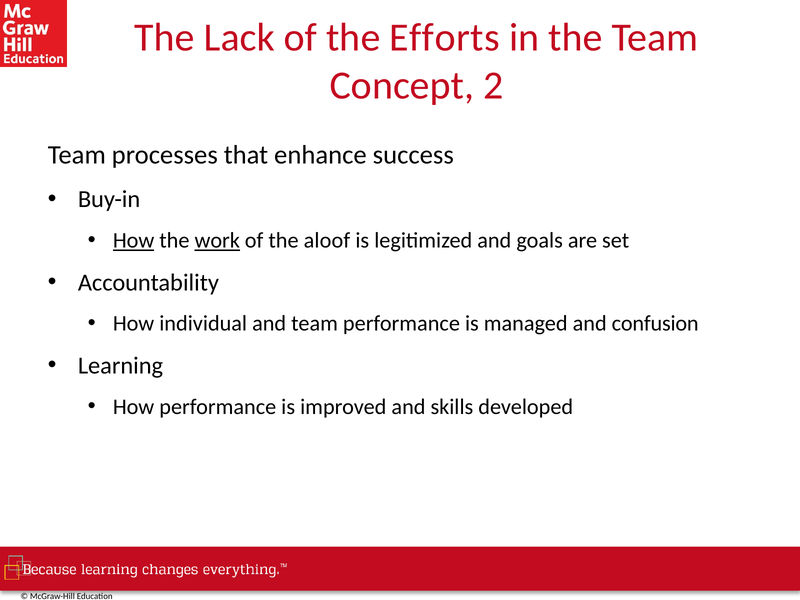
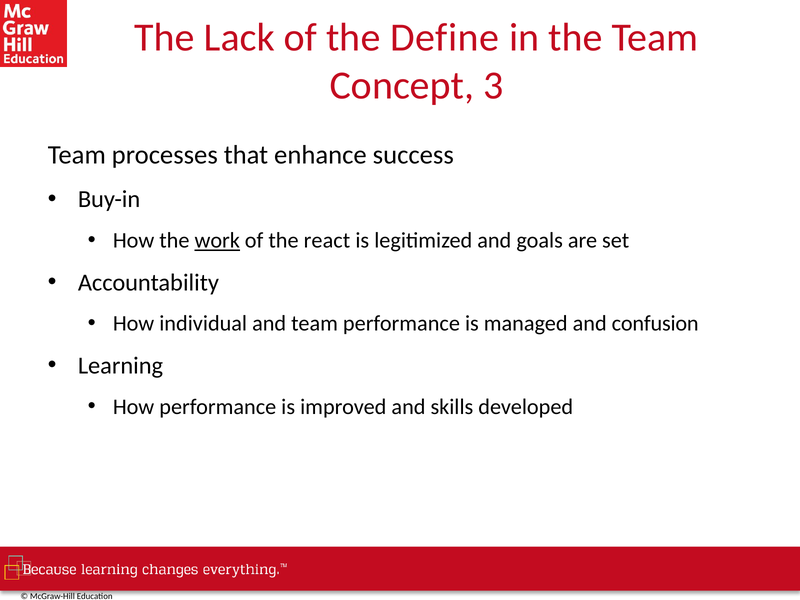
Efforts: Efforts -> Define (445, 37)
2: 2 -> 3 (493, 85)
How underline: present -> none (134, 241)
aloof: aloof -> react (327, 241)
